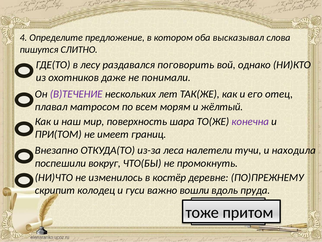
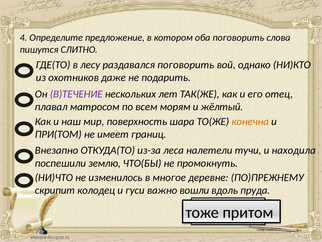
оба высказывал: высказывал -> поговорить (238, 38)
понимали: понимали -> подарить (166, 77)
конечна colour: purple -> orange (250, 121)
вокруг: вокруг -> землю (104, 163)
костёр: костёр -> многое (169, 177)
